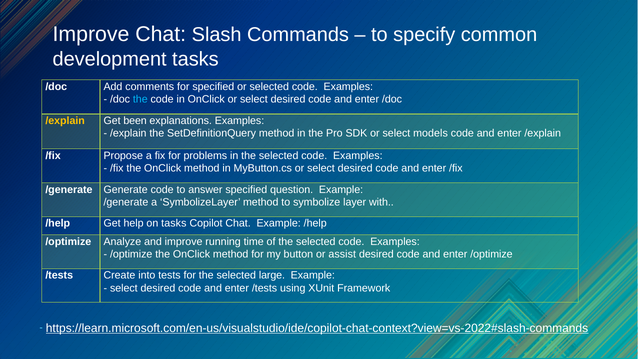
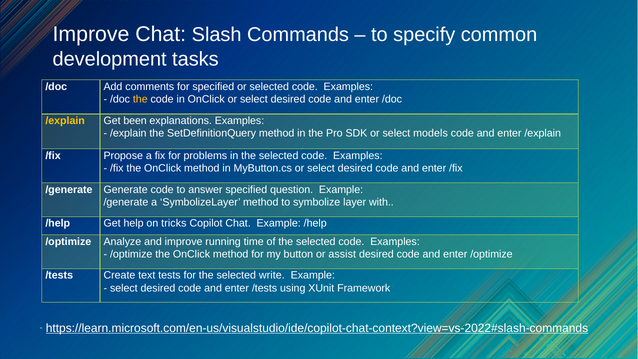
the colour: light blue -> yellow (140, 99)
on tasks: tasks -> tricks (174, 223)
into: into -> text (147, 275)
large: large -> write (272, 275)
